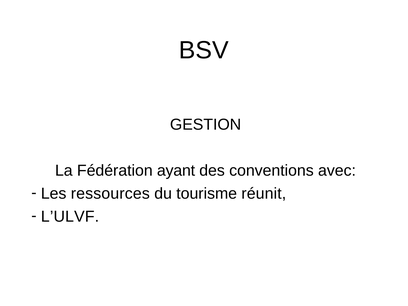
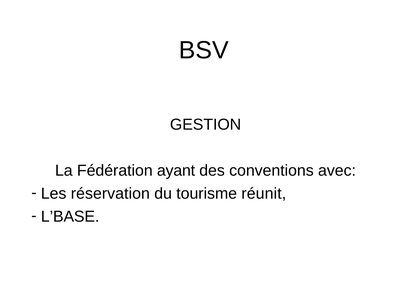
ressources: ressources -> réservation (110, 194)
L’ULVF: L’ULVF -> L’BASE (70, 217)
